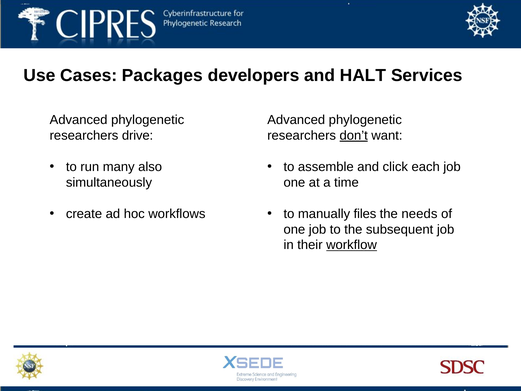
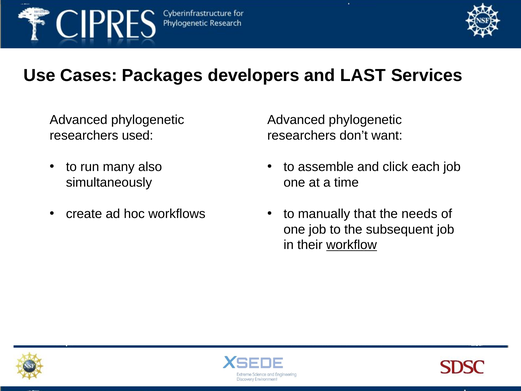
HALT: HALT -> LAST (363, 76)
drive: drive -> used (138, 135)
don’t underline: present -> none (354, 135)
files: files -> that (365, 214)
